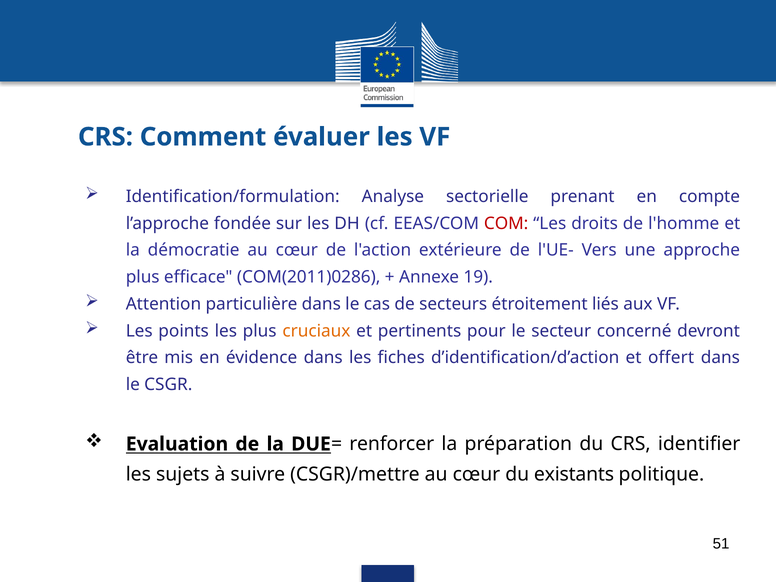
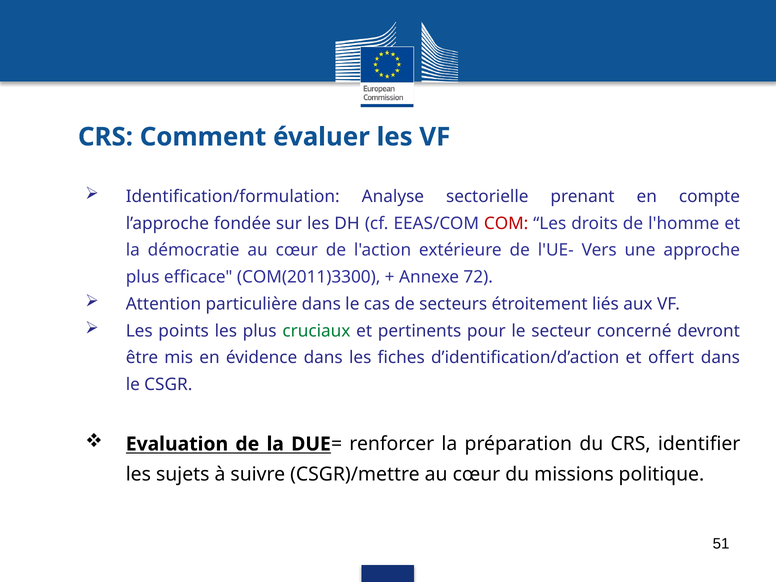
COM(2011)0286: COM(2011)0286 -> COM(2011)3300 (309, 277)
19: 19 -> 72 (478, 277)
cruciaux colour: orange -> green (316, 331)
existants: existants -> missions (574, 474)
